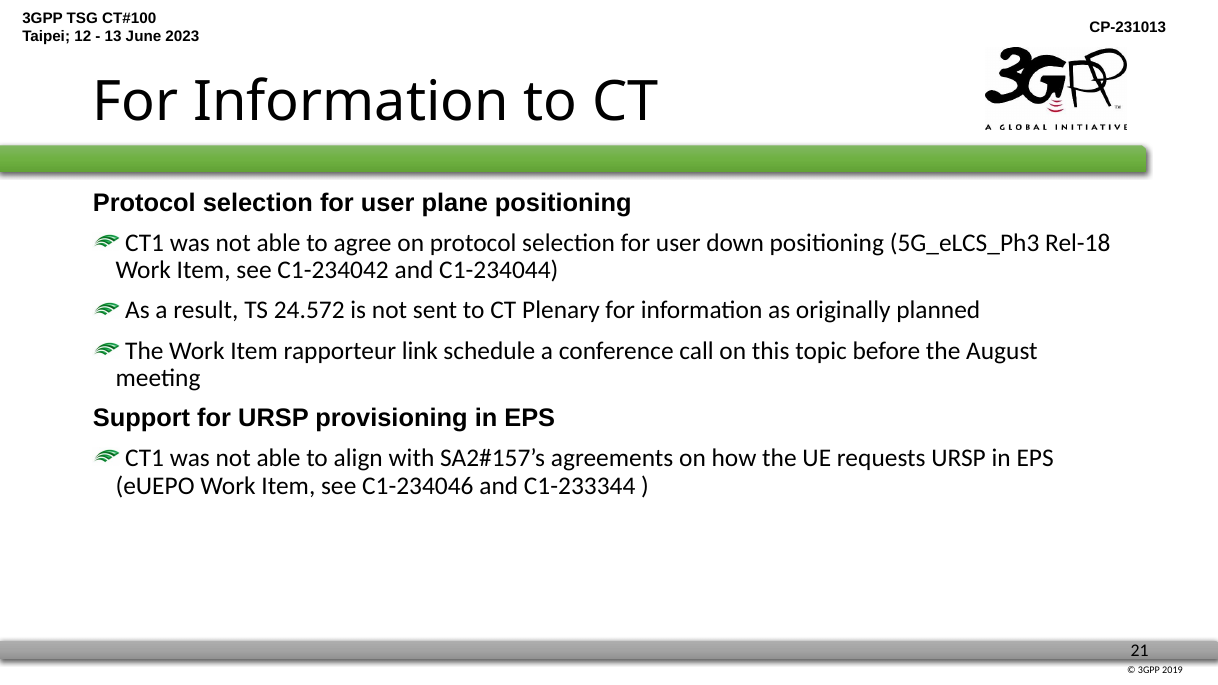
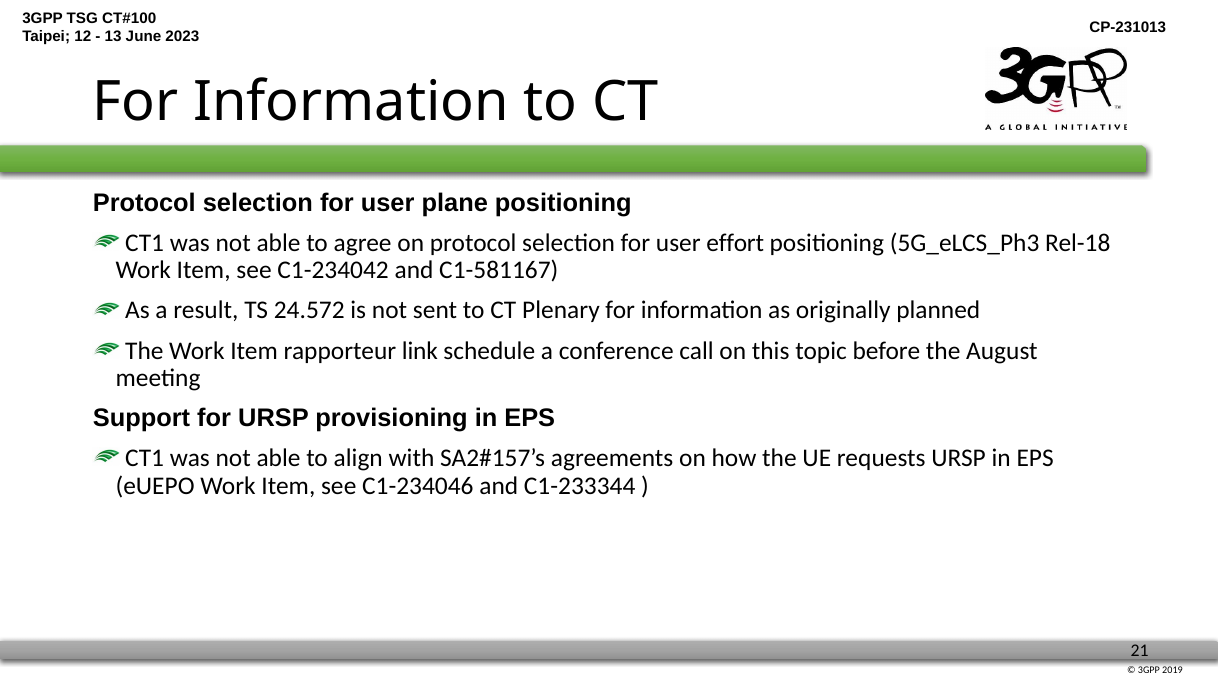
down: down -> effort (735, 243)
C1-234044: C1-234044 -> C1-581167 (499, 271)
